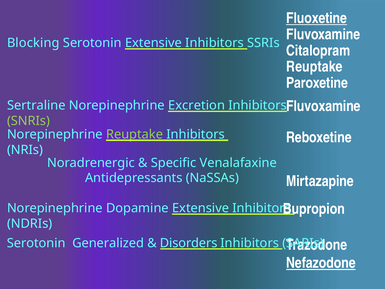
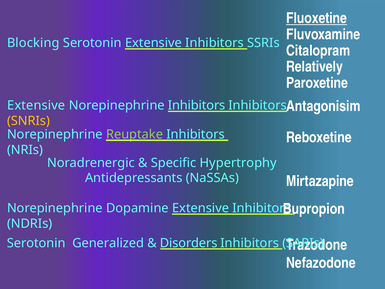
Reuptake: Reuptake -> Relatively (315, 67)
Fluvoxamine: Fluvoxamine -> Antagonisim (323, 106)
Sertraline: Sertraline -> Extensive (36, 105)
Norepinephrine Excretion: Excretion -> Inhibitors (197, 105)
SNRIs colour: light green -> yellow (28, 121)
Venalafaxine: Venalafaxine -> Hypertrophy (238, 163)
Nefazodone underline: present -> none (321, 263)
